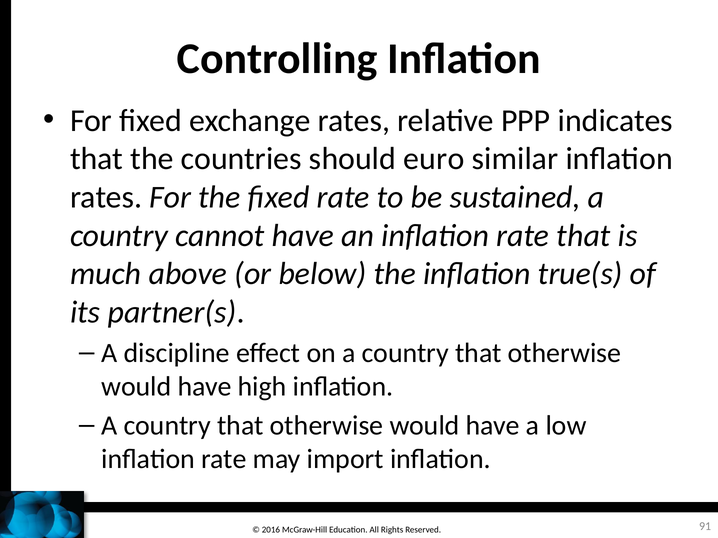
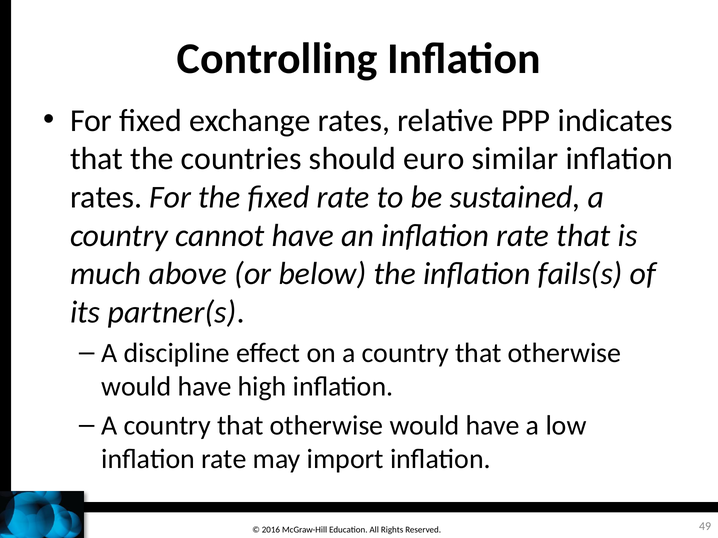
true(s: true(s -> fails(s (580, 274)
91: 91 -> 49 (705, 527)
